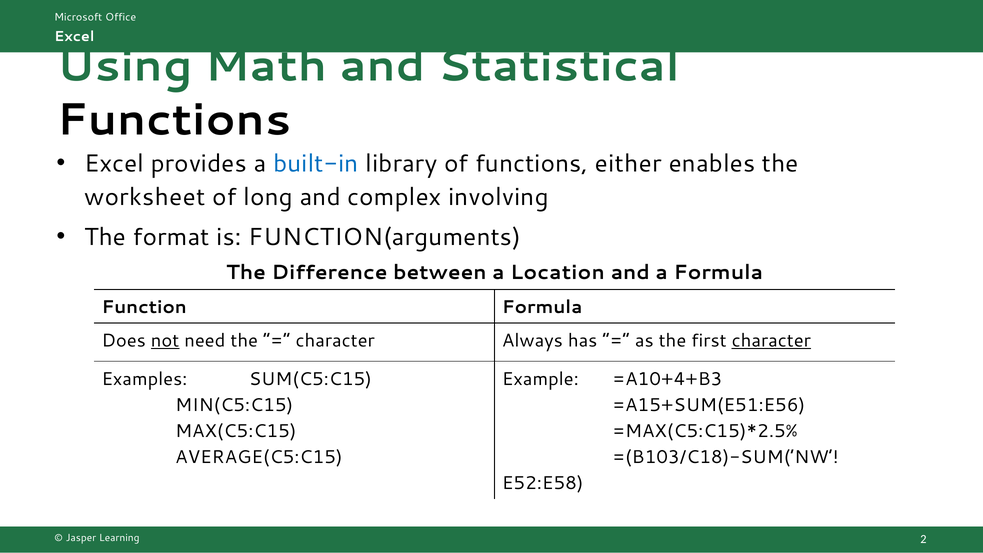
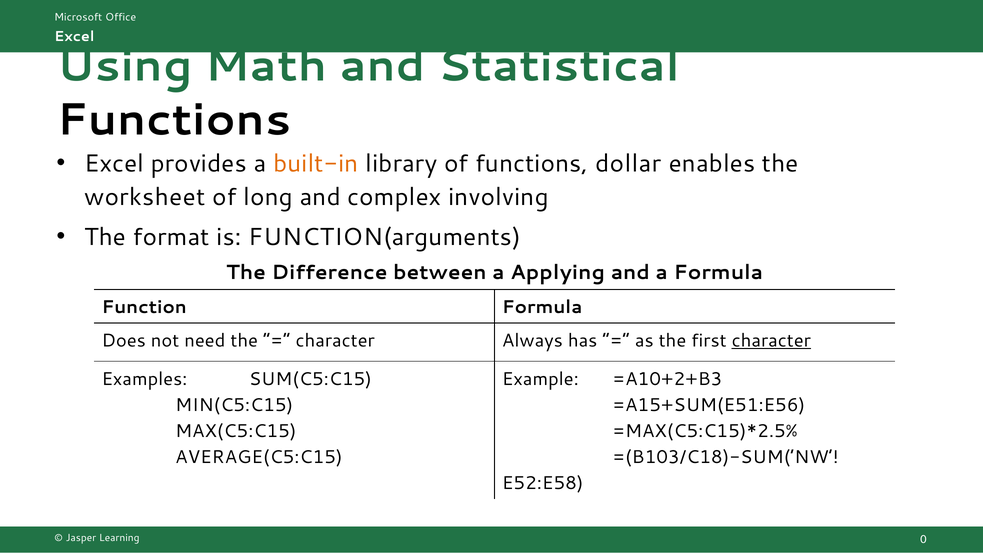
built-in colour: blue -> orange (316, 164)
either: either -> dollar (628, 164)
Location: Location -> Applying (558, 272)
not underline: present -> none (165, 341)
=A10+4+B3: =A10+4+B3 -> =A10+2+B3 (667, 379)
2: 2 -> 0 (923, 539)
